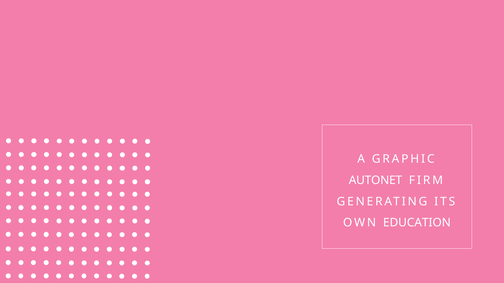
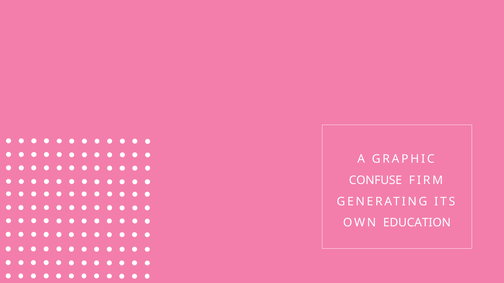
AUTONET: AUTONET -> CONFUSE (375, 181)
